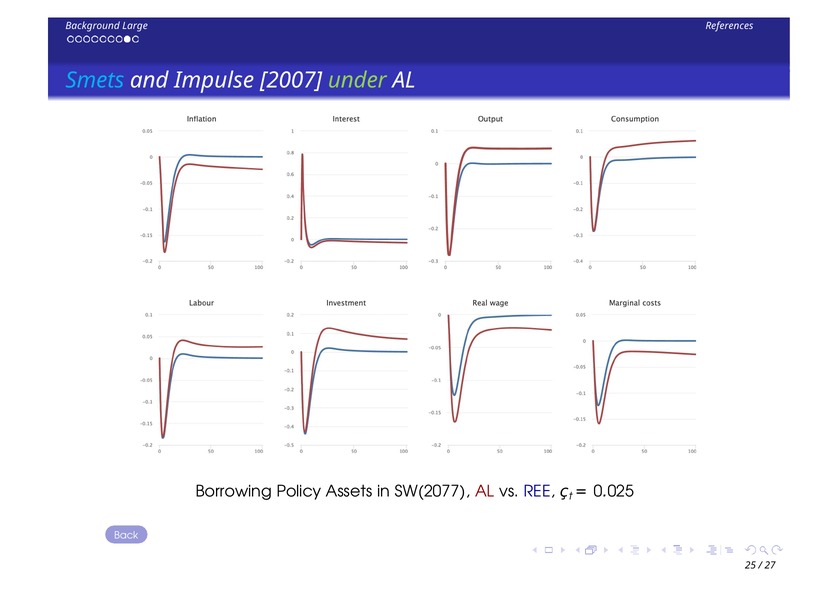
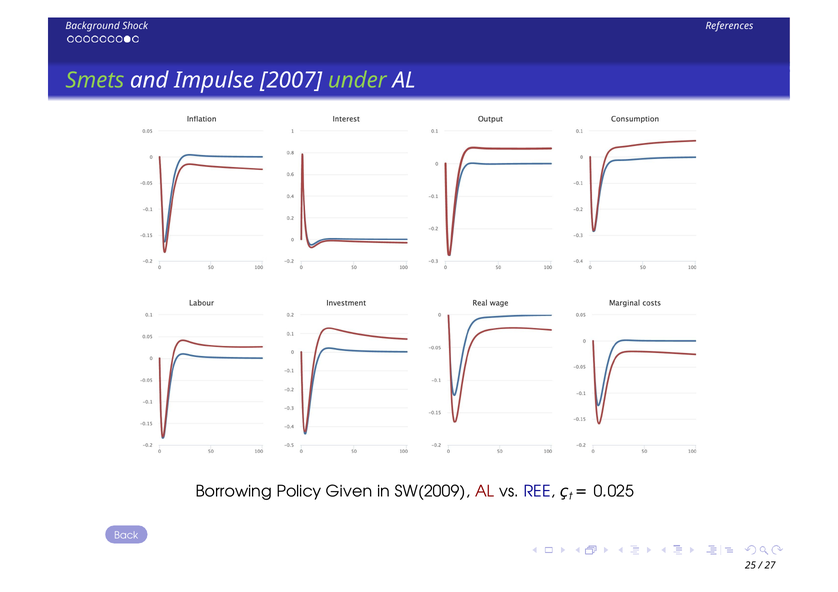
Large: Large -> Shock (135, 26)
Smets colour: light blue -> light green (95, 81)
Assets: Assets -> Given (349, 492)
SW(2077: SW(2077 -> SW(2009 (432, 492)
